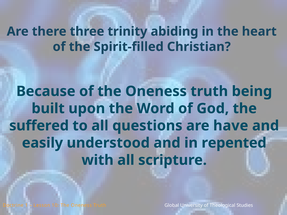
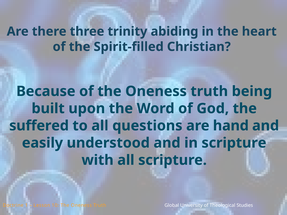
have: have -> hand (231, 126)
in repented: repented -> scripture (234, 143)
